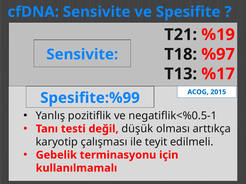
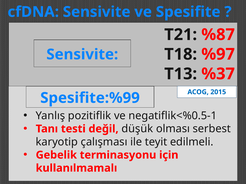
%19: %19 -> %87 (218, 35)
%17: %17 -> %37 (218, 74)
arttıkça: arttıkça -> serbest (212, 129)
